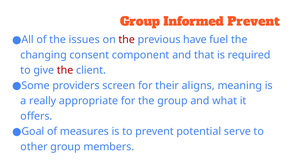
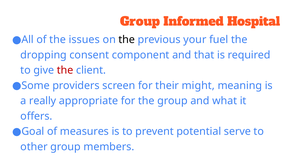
Informed Prevent: Prevent -> Hospital (254, 22)
the colour: red -> black (127, 40)
have: have -> your (195, 40)
changing: changing -> dropping (44, 55)
aligns: aligns -> might (198, 86)
